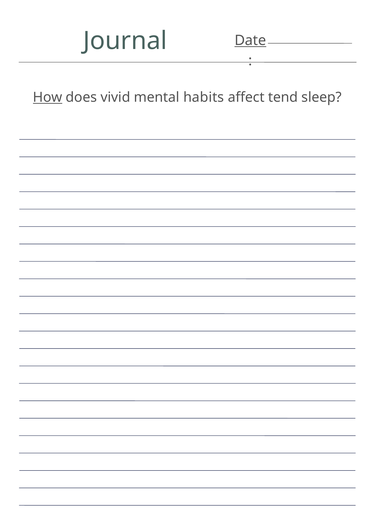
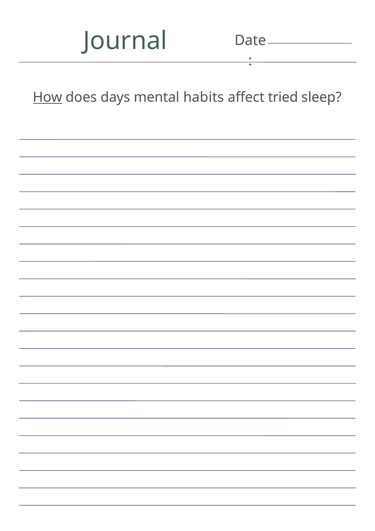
Date underline: present -> none (250, 40)
vivid: vivid -> days (115, 97)
tend: tend -> tried (283, 97)
